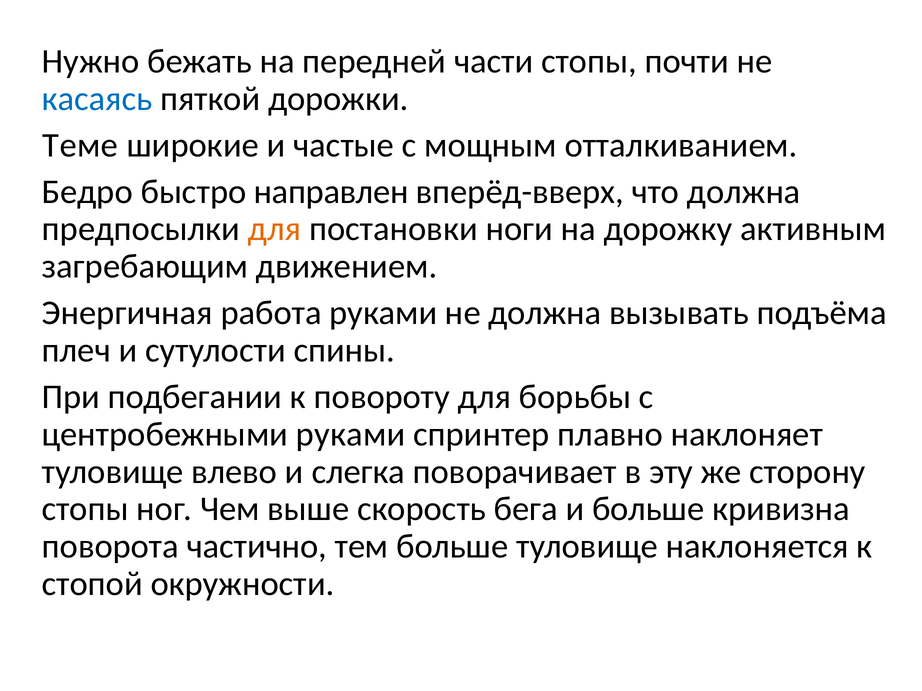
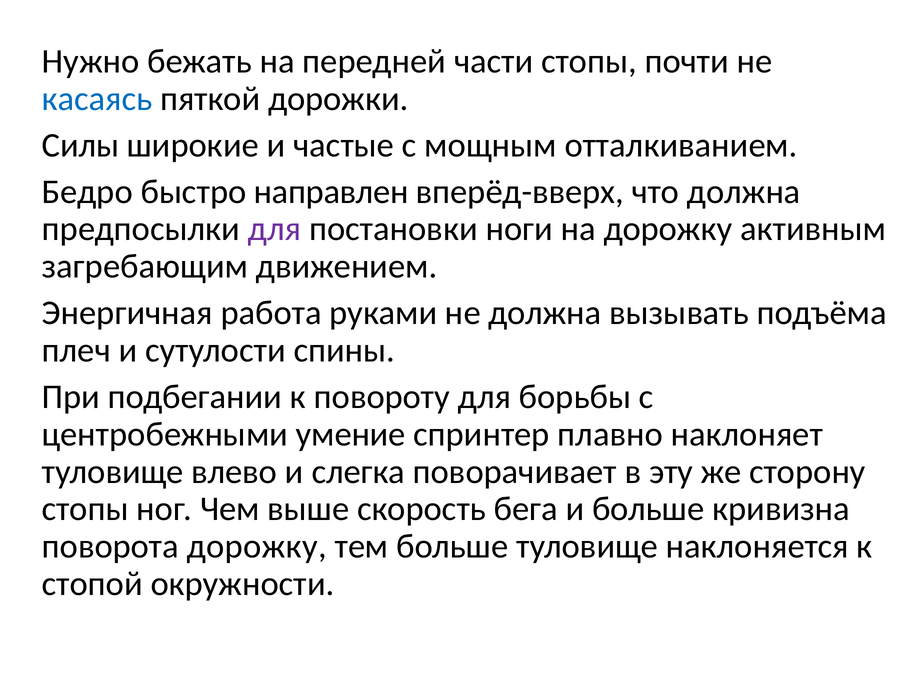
Теме: Теме -> Силы (80, 145)
для colour: orange -> purple (275, 229)
центробежными руками: руками -> умение (351, 435)
поворота частично: частично -> дорожку (257, 547)
